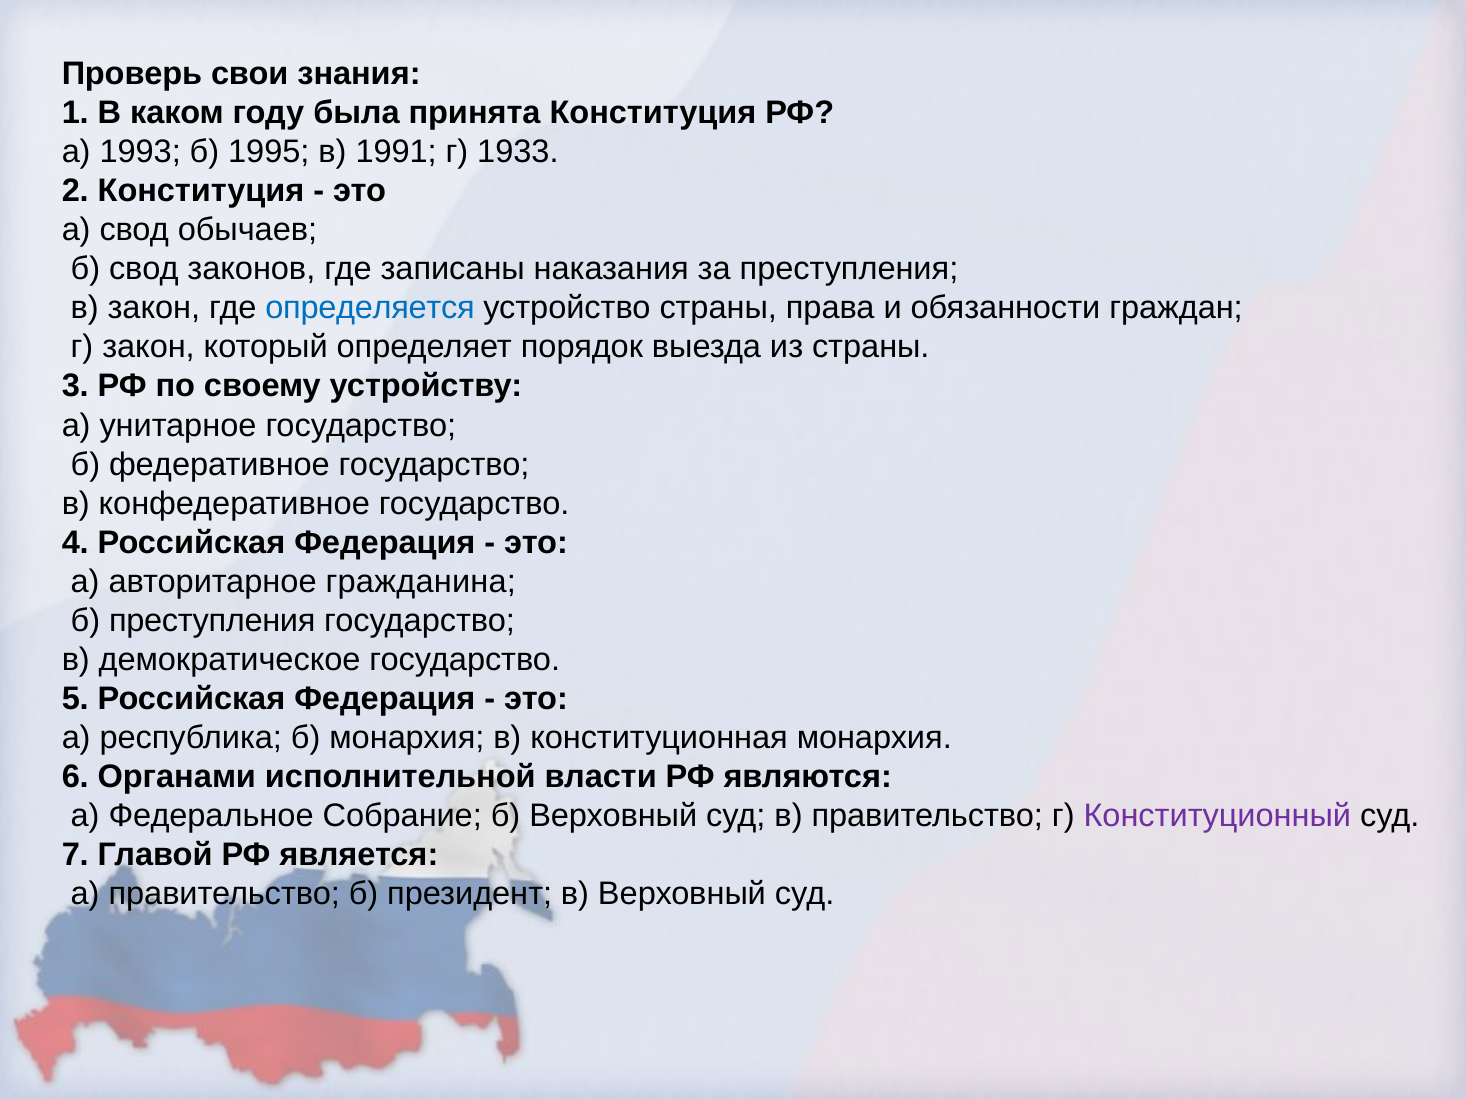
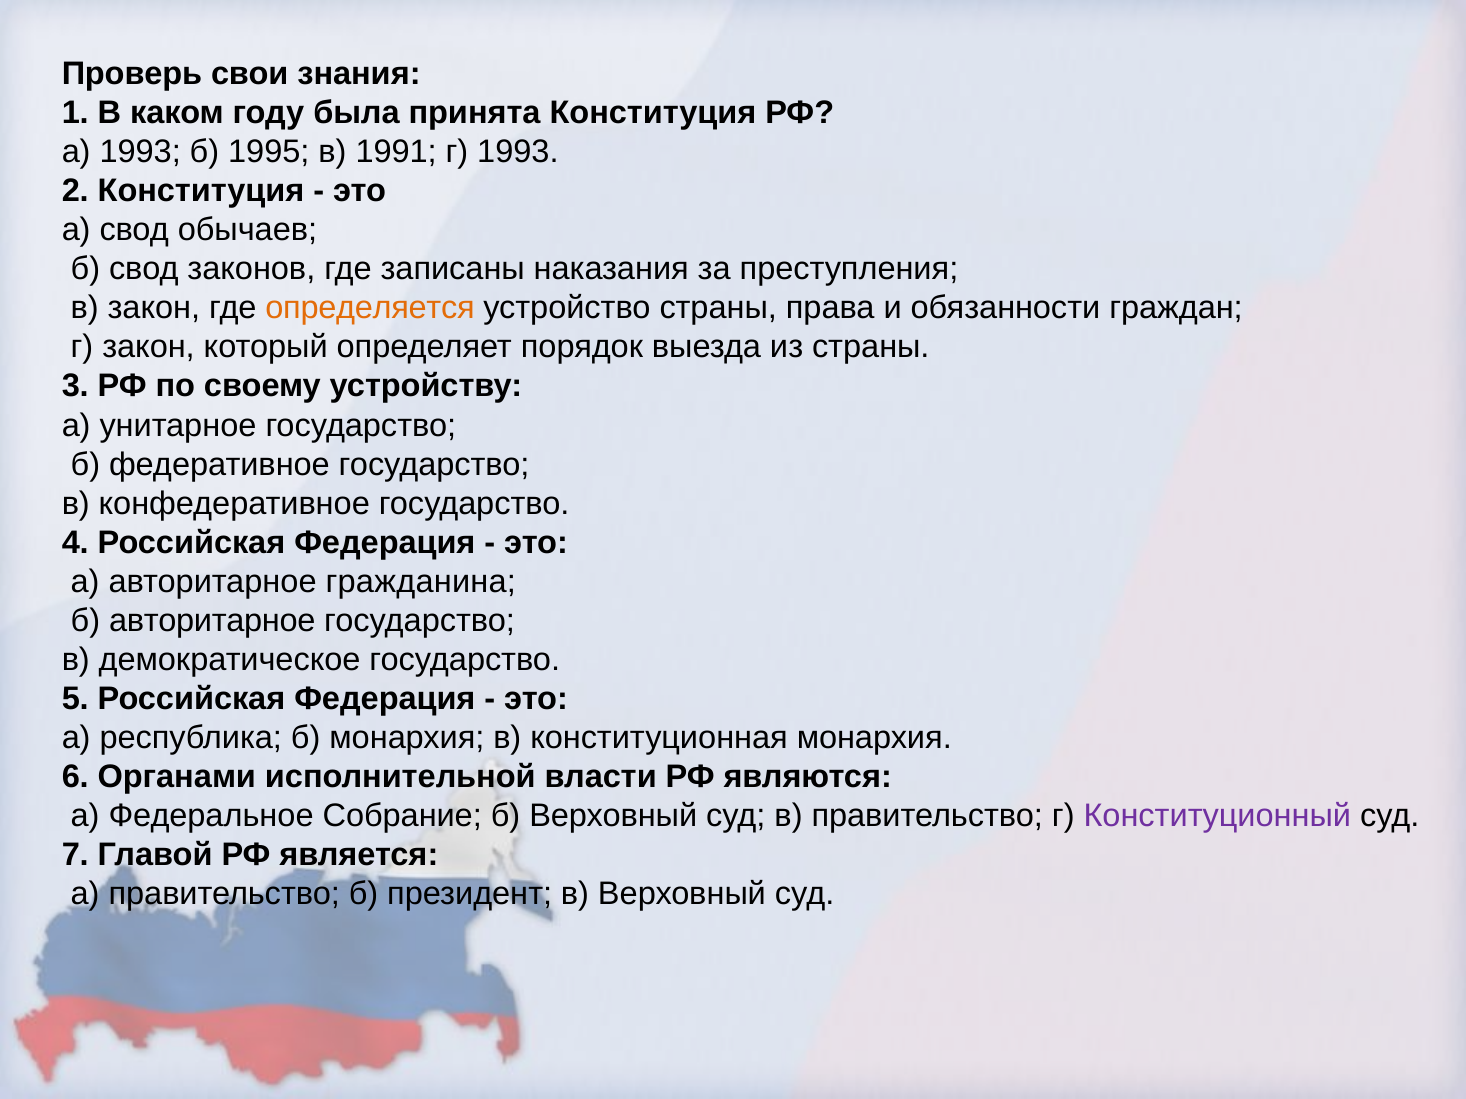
г 1933: 1933 -> 1993 (518, 152)
определяется colour: blue -> orange (370, 308)
б преступления: преступления -> авторитарное (212, 621)
